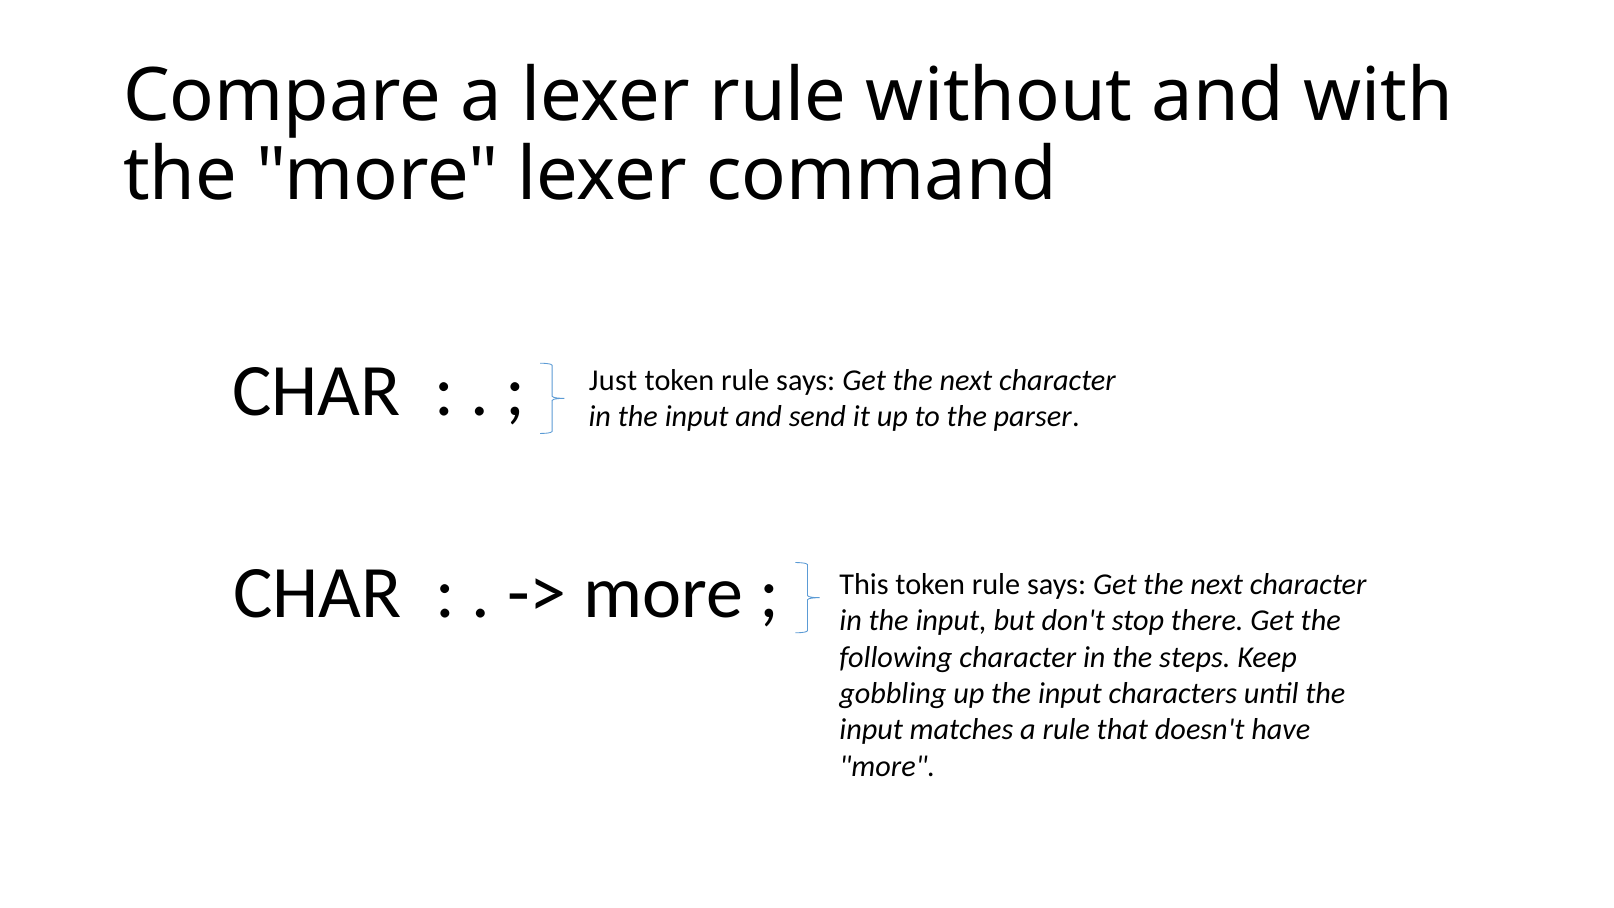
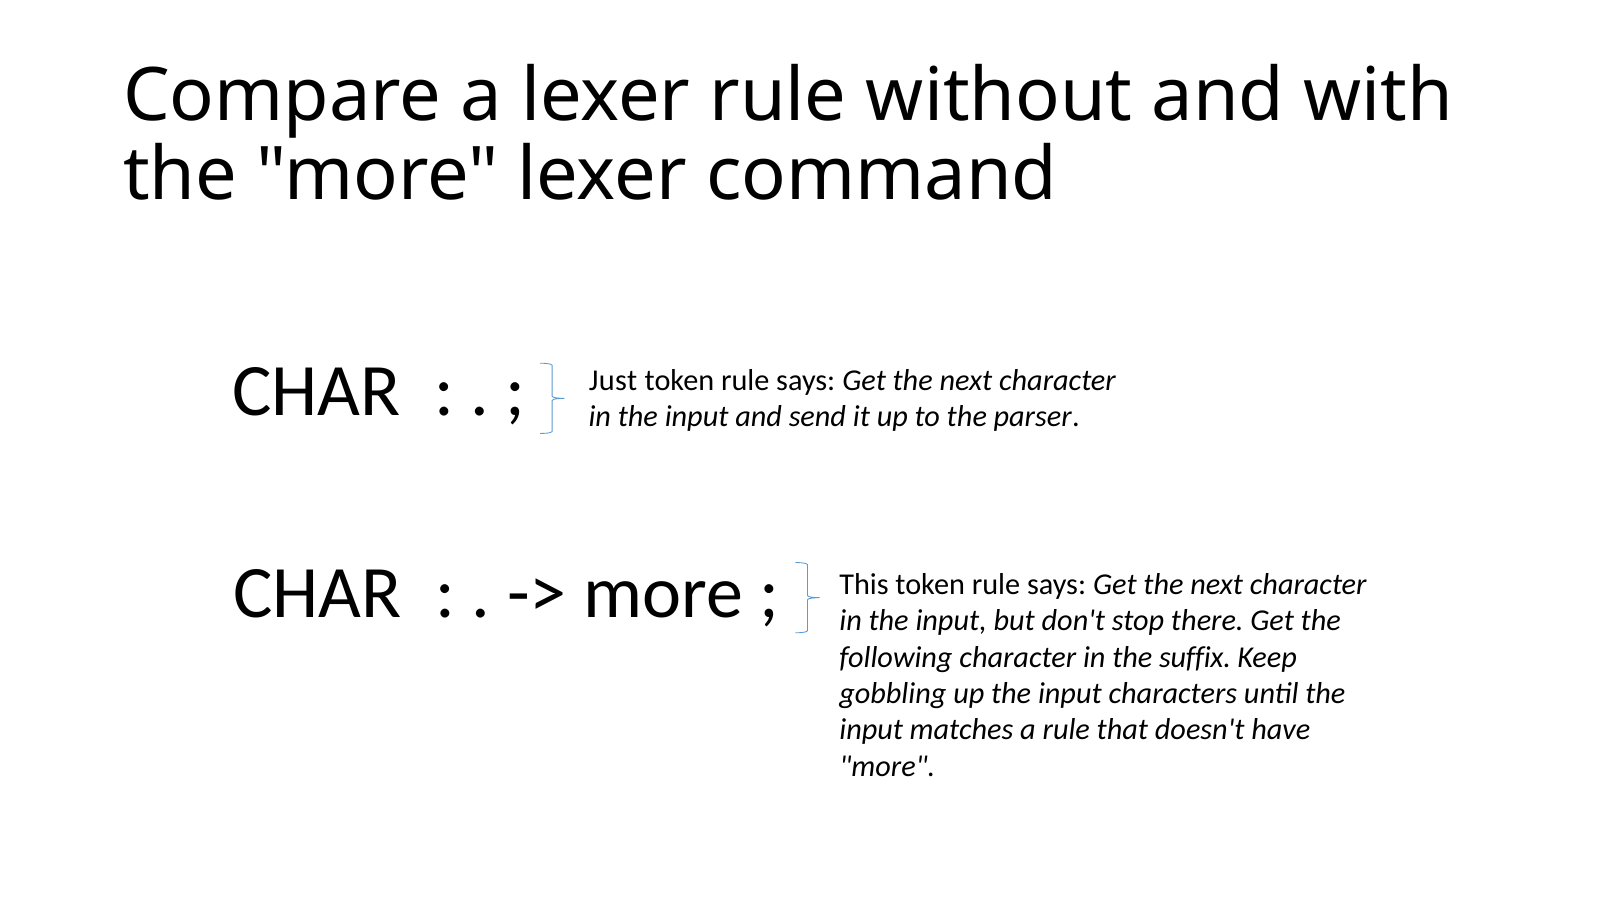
steps: steps -> suffix (1195, 657)
